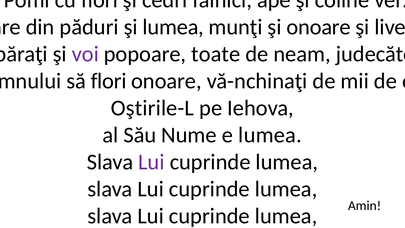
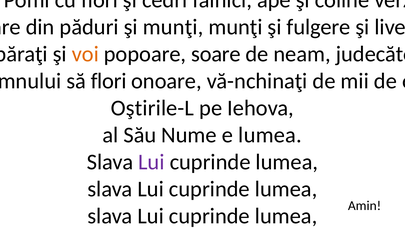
şi lumea: lumea -> munţi (173, 27)
şi onoare: onoare -> fulgere (319, 27)
voi colour: purple -> orange (85, 54)
toate: toate -> soare (216, 54)
